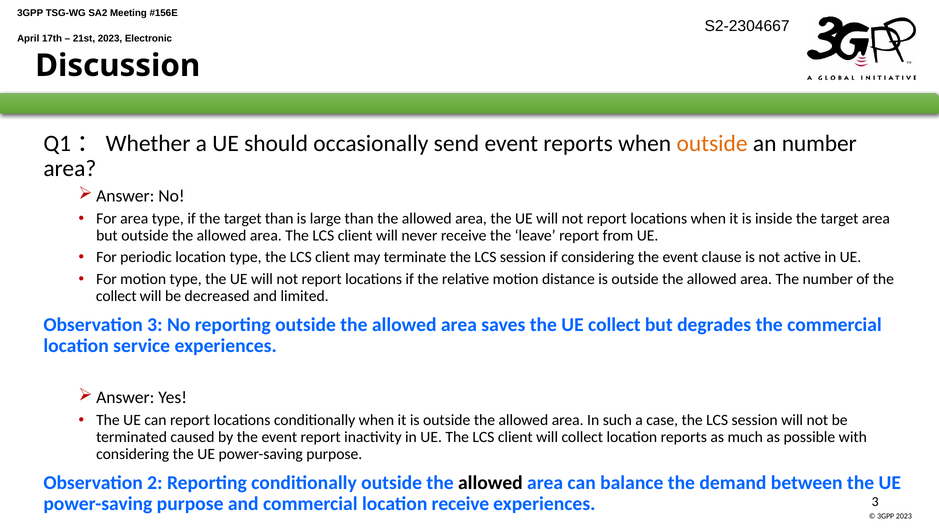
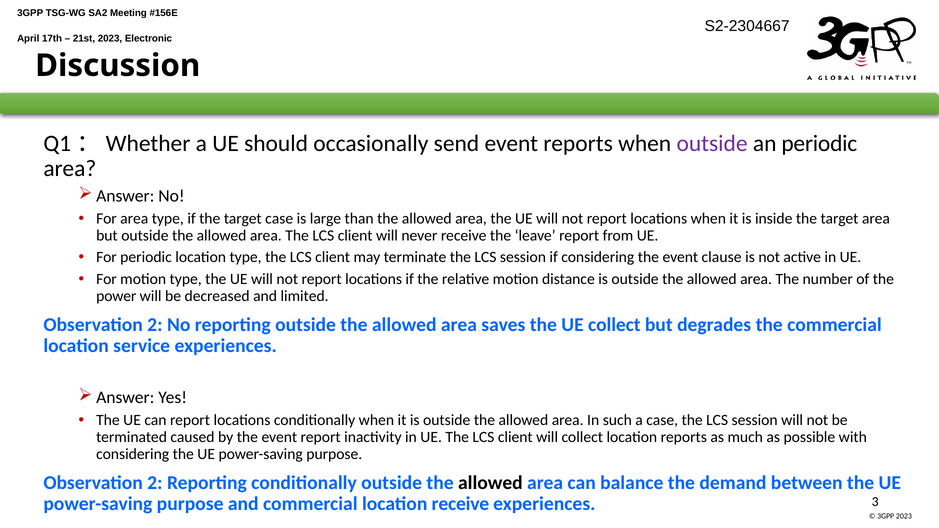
outside colour: orange -> purple (712, 143)
an number: number -> periodic (819, 143)
target than: than -> case (279, 219)
collect: collect -> power (116, 296)
3: 3 -> 2 (155, 325)
